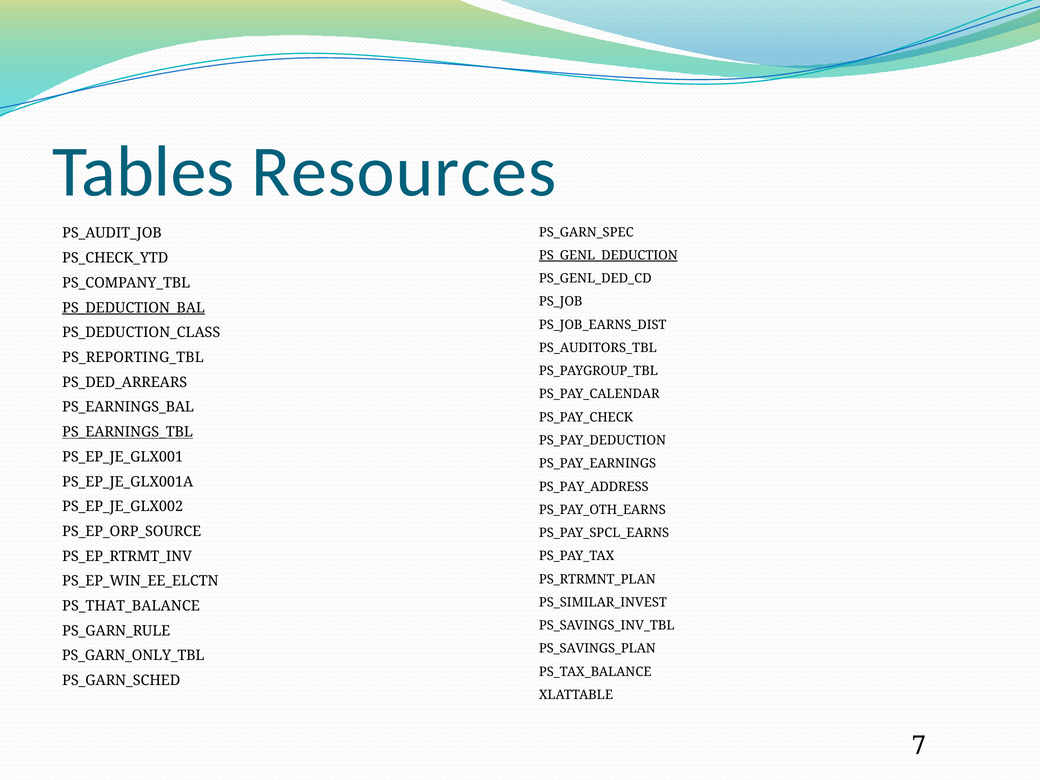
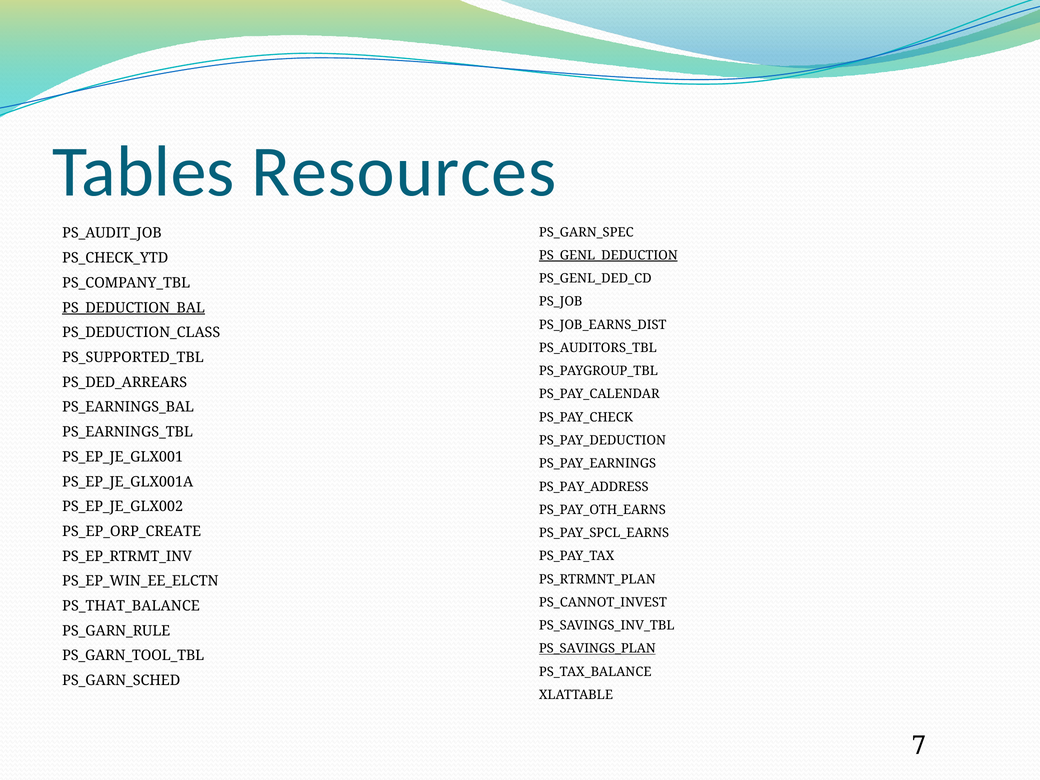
PS_REPORTING_TBL: PS_REPORTING_TBL -> PS_SUPPORTED_TBL (133, 357)
PS_EARNINGS_TBL underline: present -> none (128, 432)
PS_EP_ORP_SOURCE: PS_EP_ORP_SOURCE -> PS_EP_ORP_CREATE (132, 531)
PS_SIMILAR_INVEST: PS_SIMILAR_INVEST -> PS_CANNOT_INVEST (603, 602)
PS_SAVINGS_PLAN underline: none -> present (597, 649)
PS_GARN_ONLY_TBL: PS_GARN_ONLY_TBL -> PS_GARN_TOOL_TBL (133, 656)
